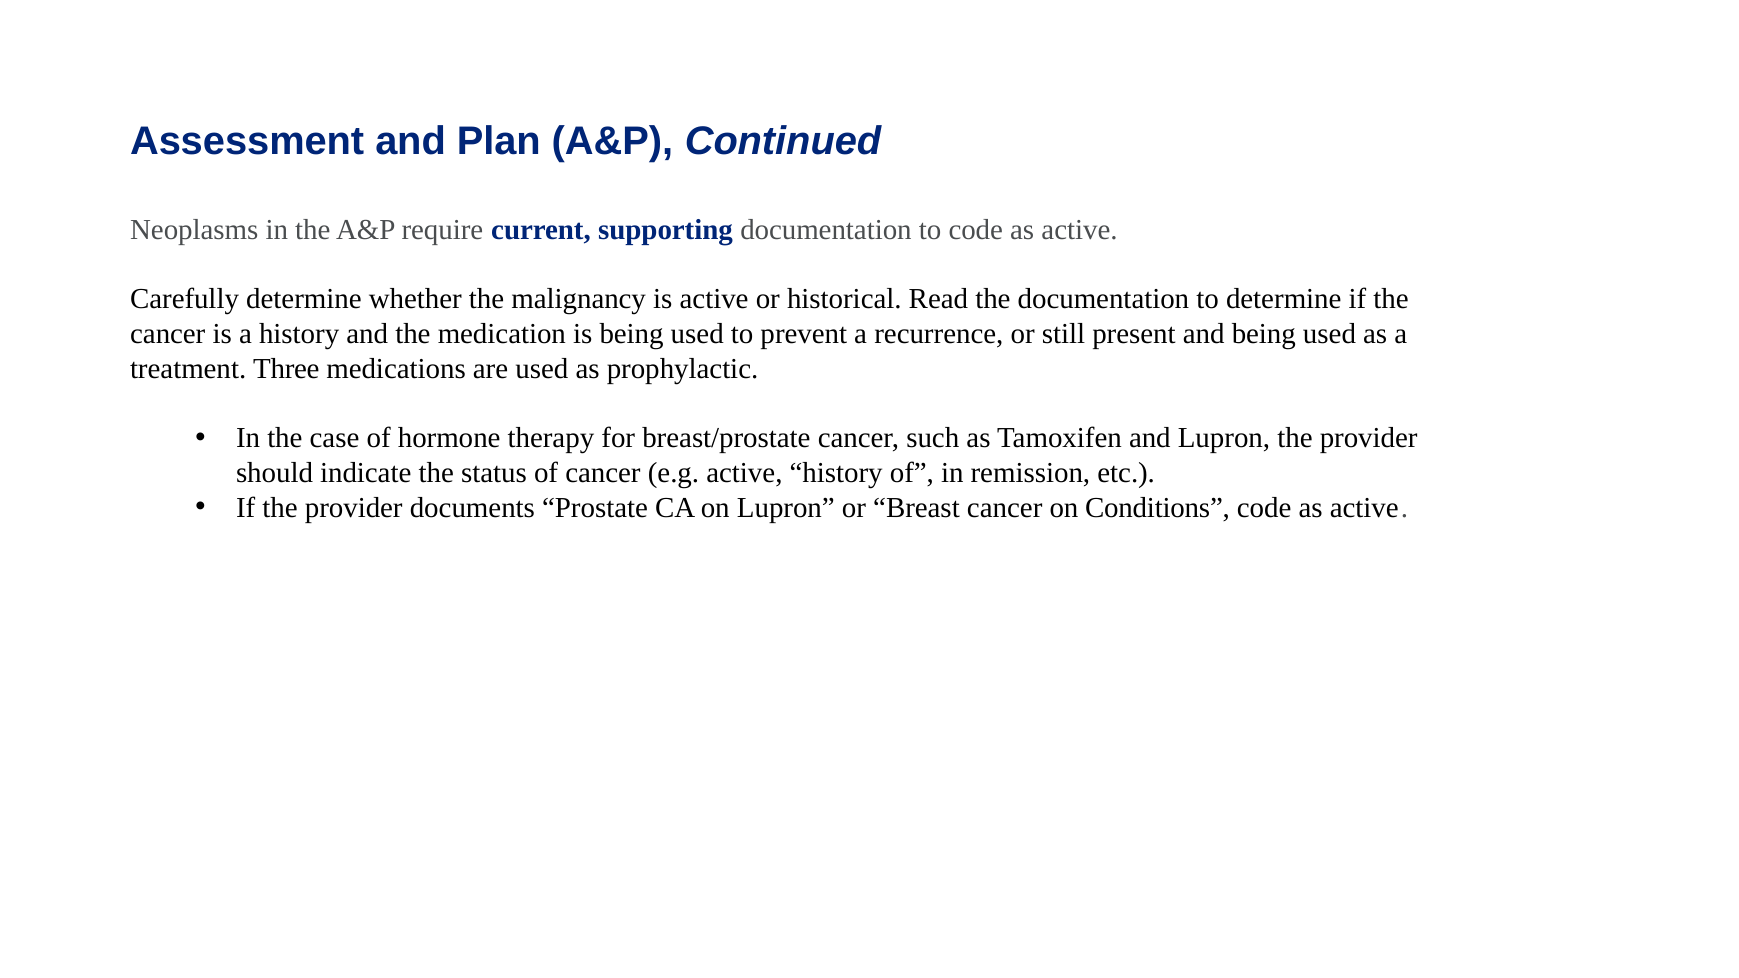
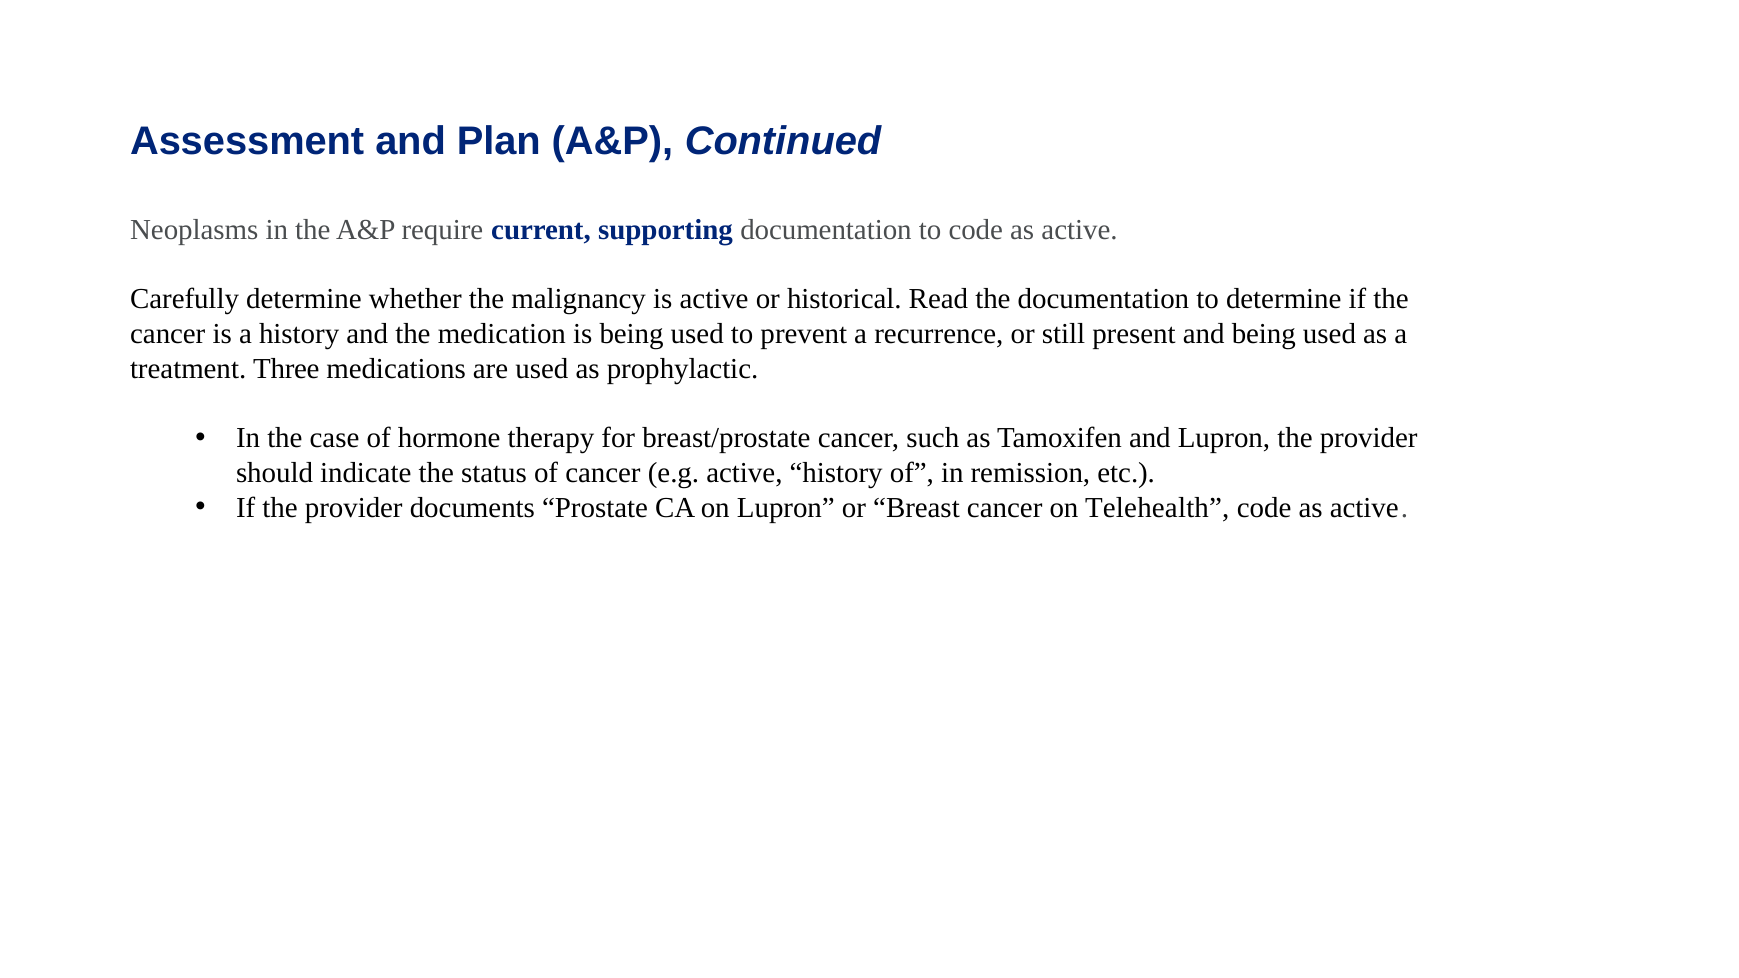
Conditions: Conditions -> Telehealth (1157, 508)
